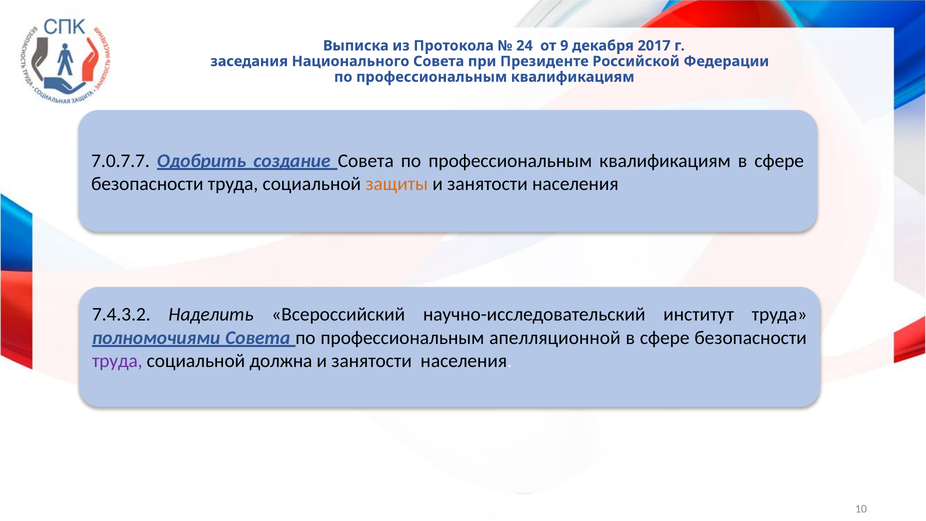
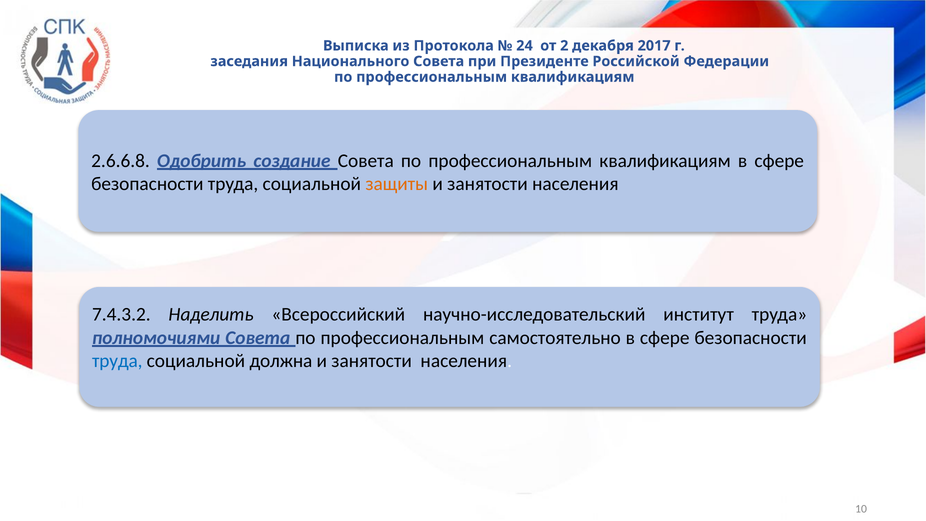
9: 9 -> 2 (564, 46)
7.0.7.7: 7.0.7.7 -> 2.6.6.8 (121, 161)
апелляционной: апелляционной -> самостоятельно (555, 338)
труда colour: purple -> blue (117, 361)
